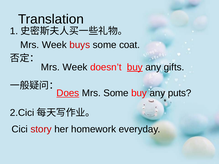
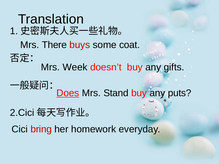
Week: Week -> There (54, 45)
buy underline: present -> none (135, 67)
Mrs Some: Some -> Stand (116, 93)
story: story -> bring (41, 129)
